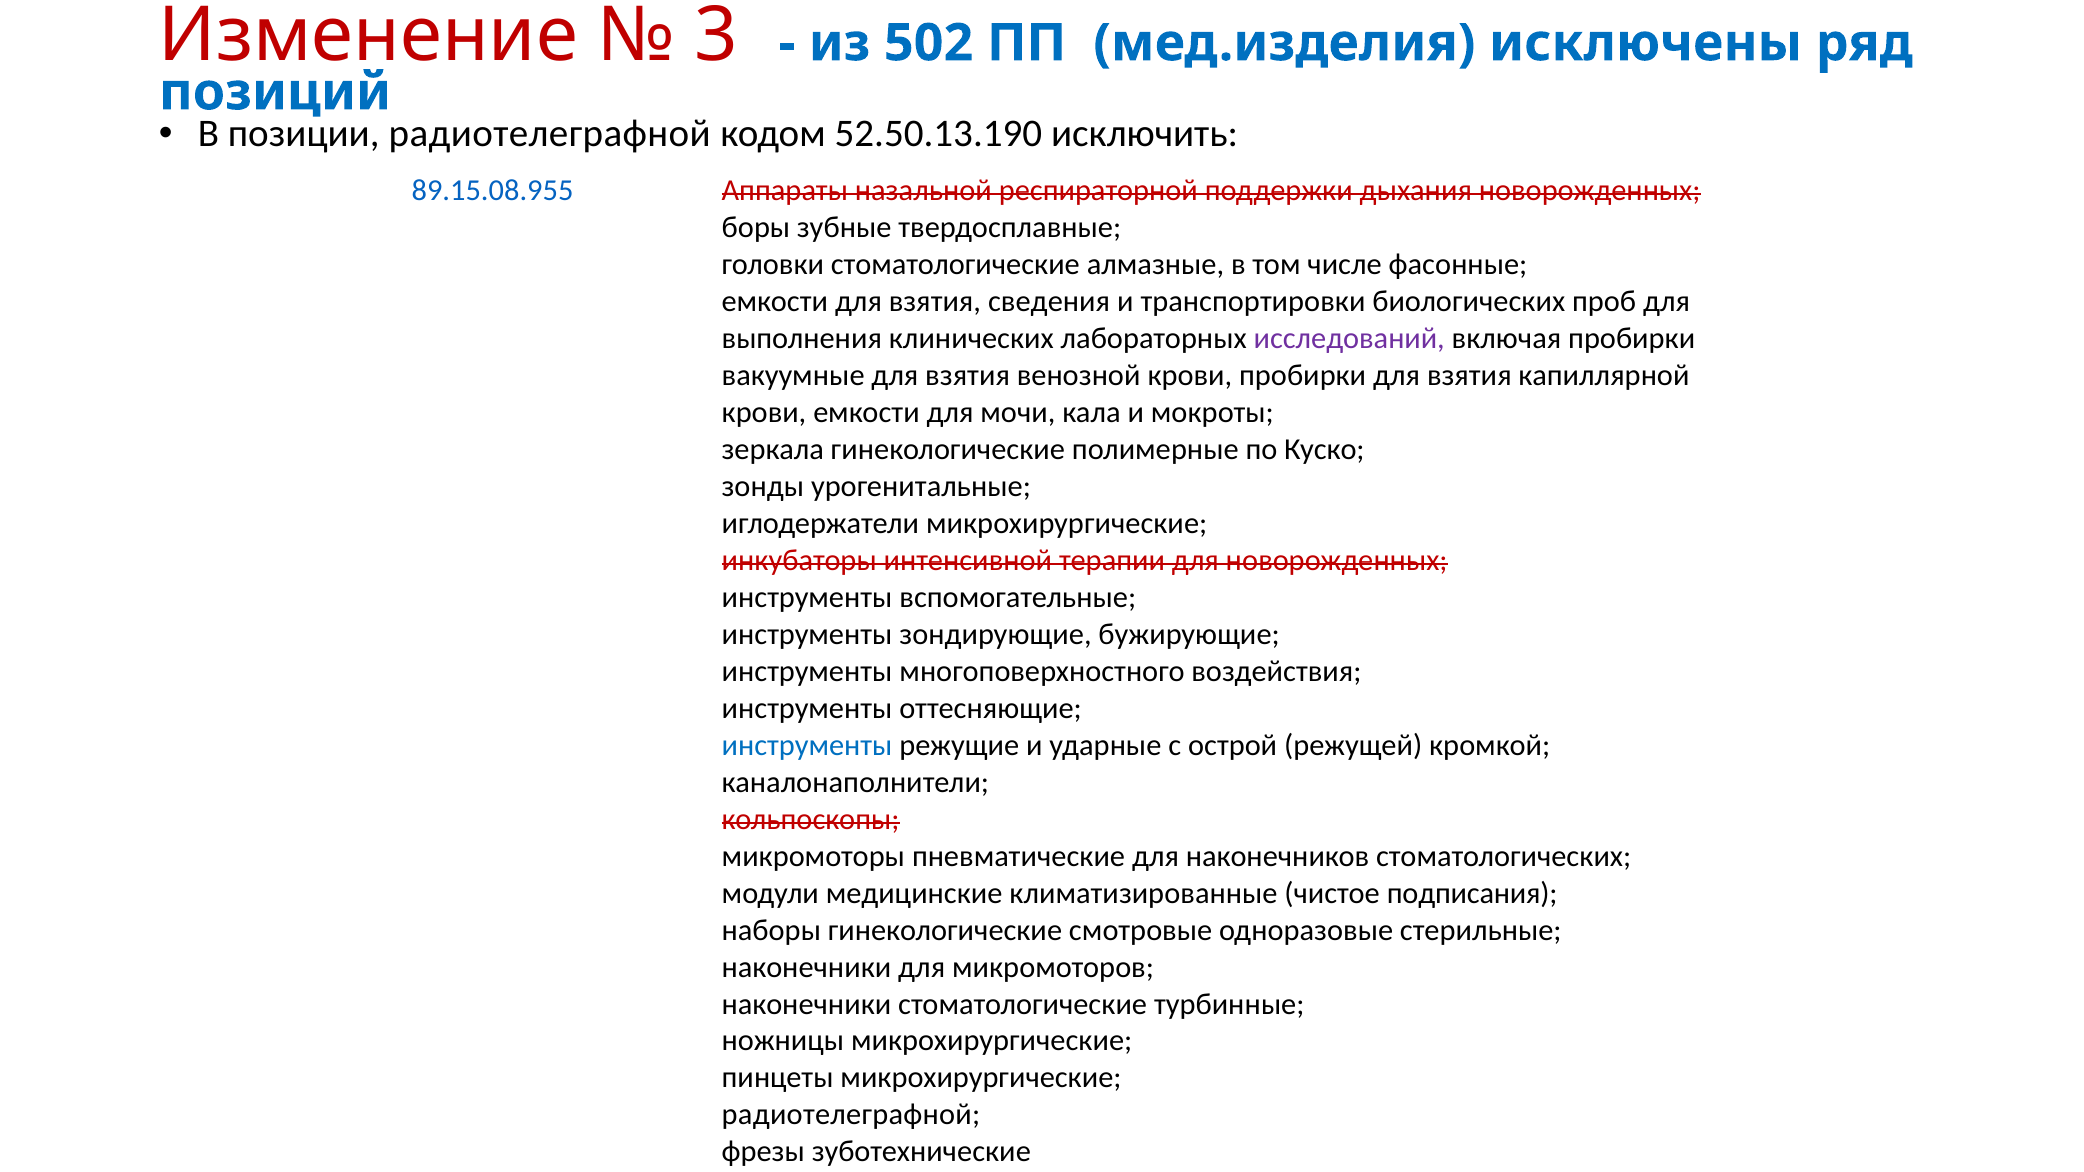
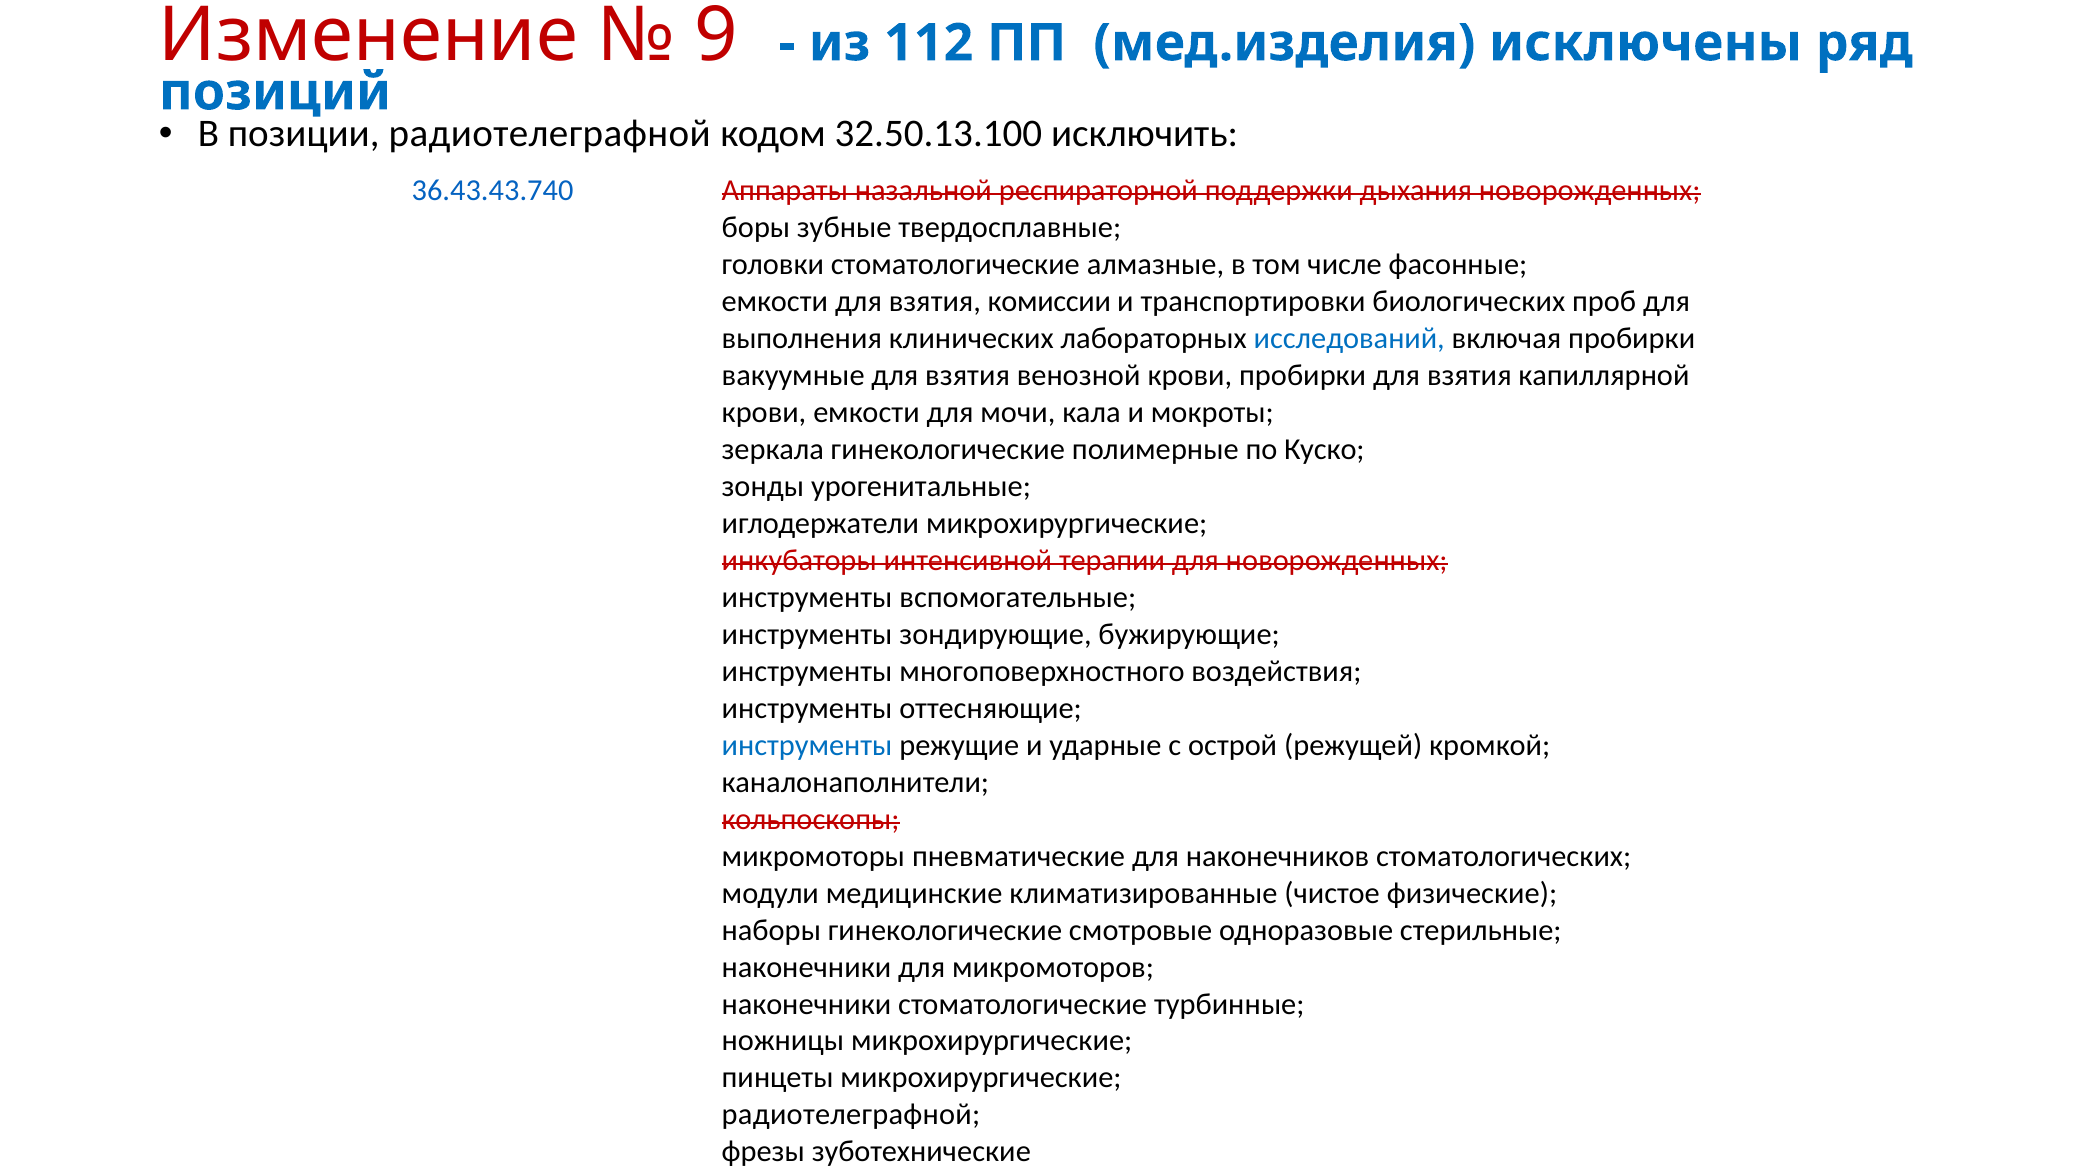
3: 3 -> 9 (717, 35)
502: 502 -> 112 (929, 43)
52.50.13.190: 52.50.13.190 -> 32.50.13.100 (938, 134)
89.15.08.955: 89.15.08.955 -> 36.43.43.740 (493, 191)
сведения: сведения -> комиссии (1049, 302)
исследований colour: purple -> blue (1349, 339)
подписания: подписания -> физические (1472, 893)
